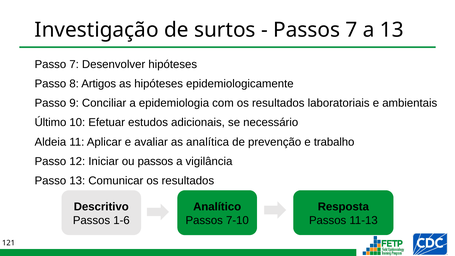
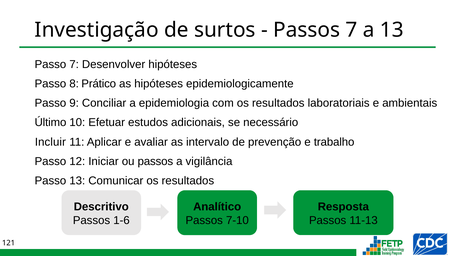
Artigos: Artigos -> Prático (99, 84)
Aldeia: Aldeia -> Incluir (50, 142)
analítica: analítica -> intervalo (208, 142)
